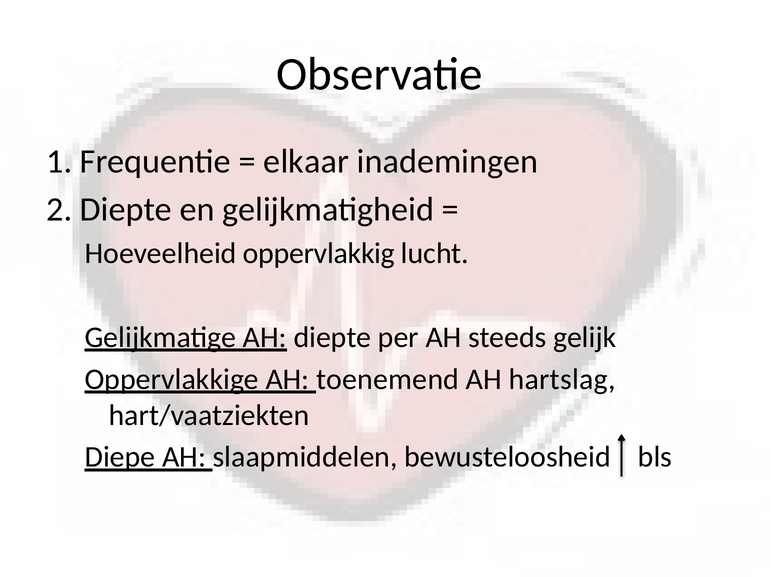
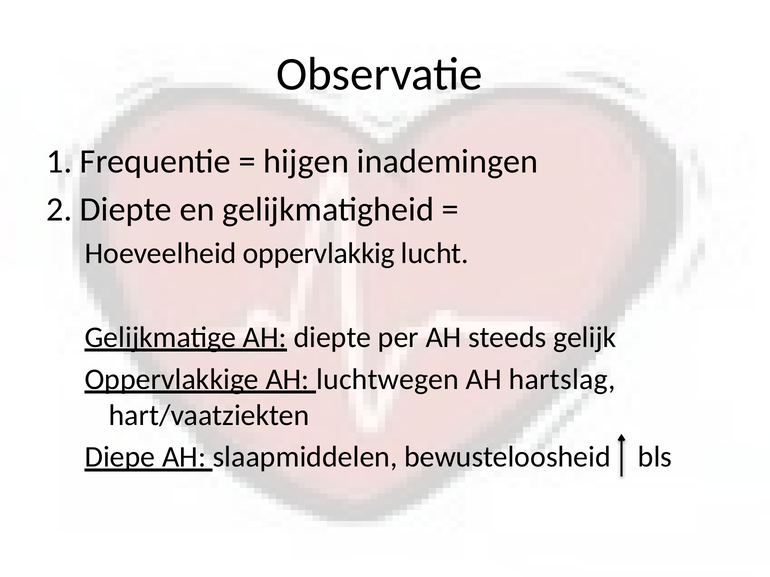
elkaar: elkaar -> hijgen (306, 162)
toenemend: toenemend -> luchtwegen (388, 380)
